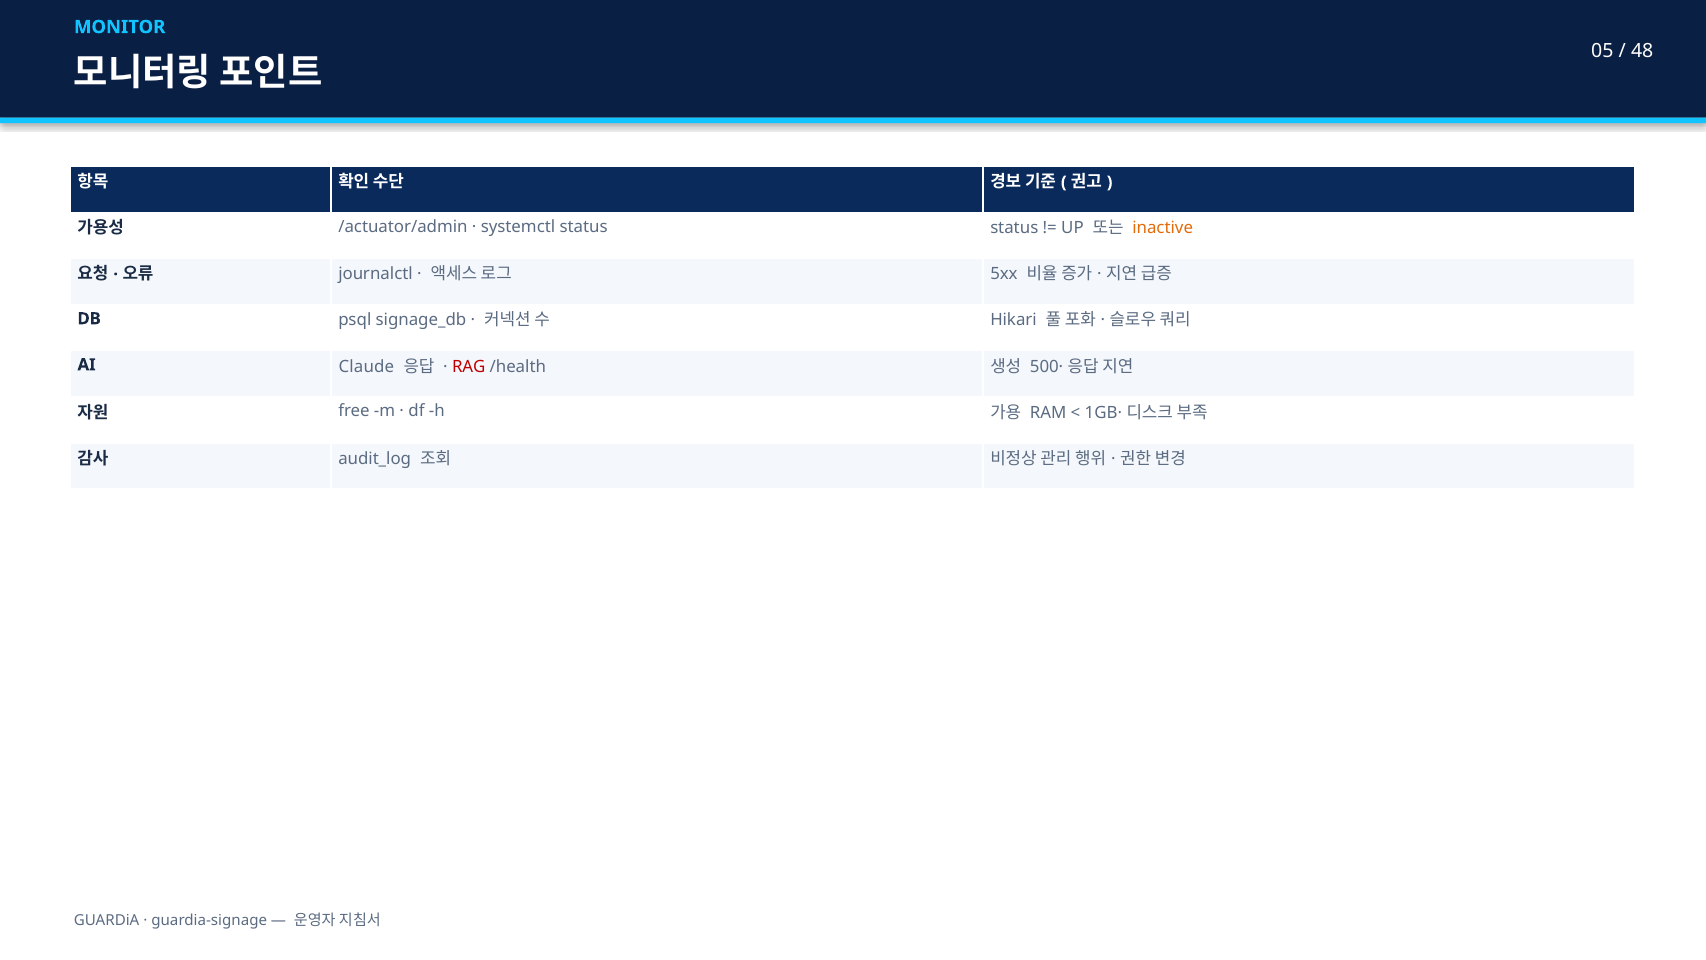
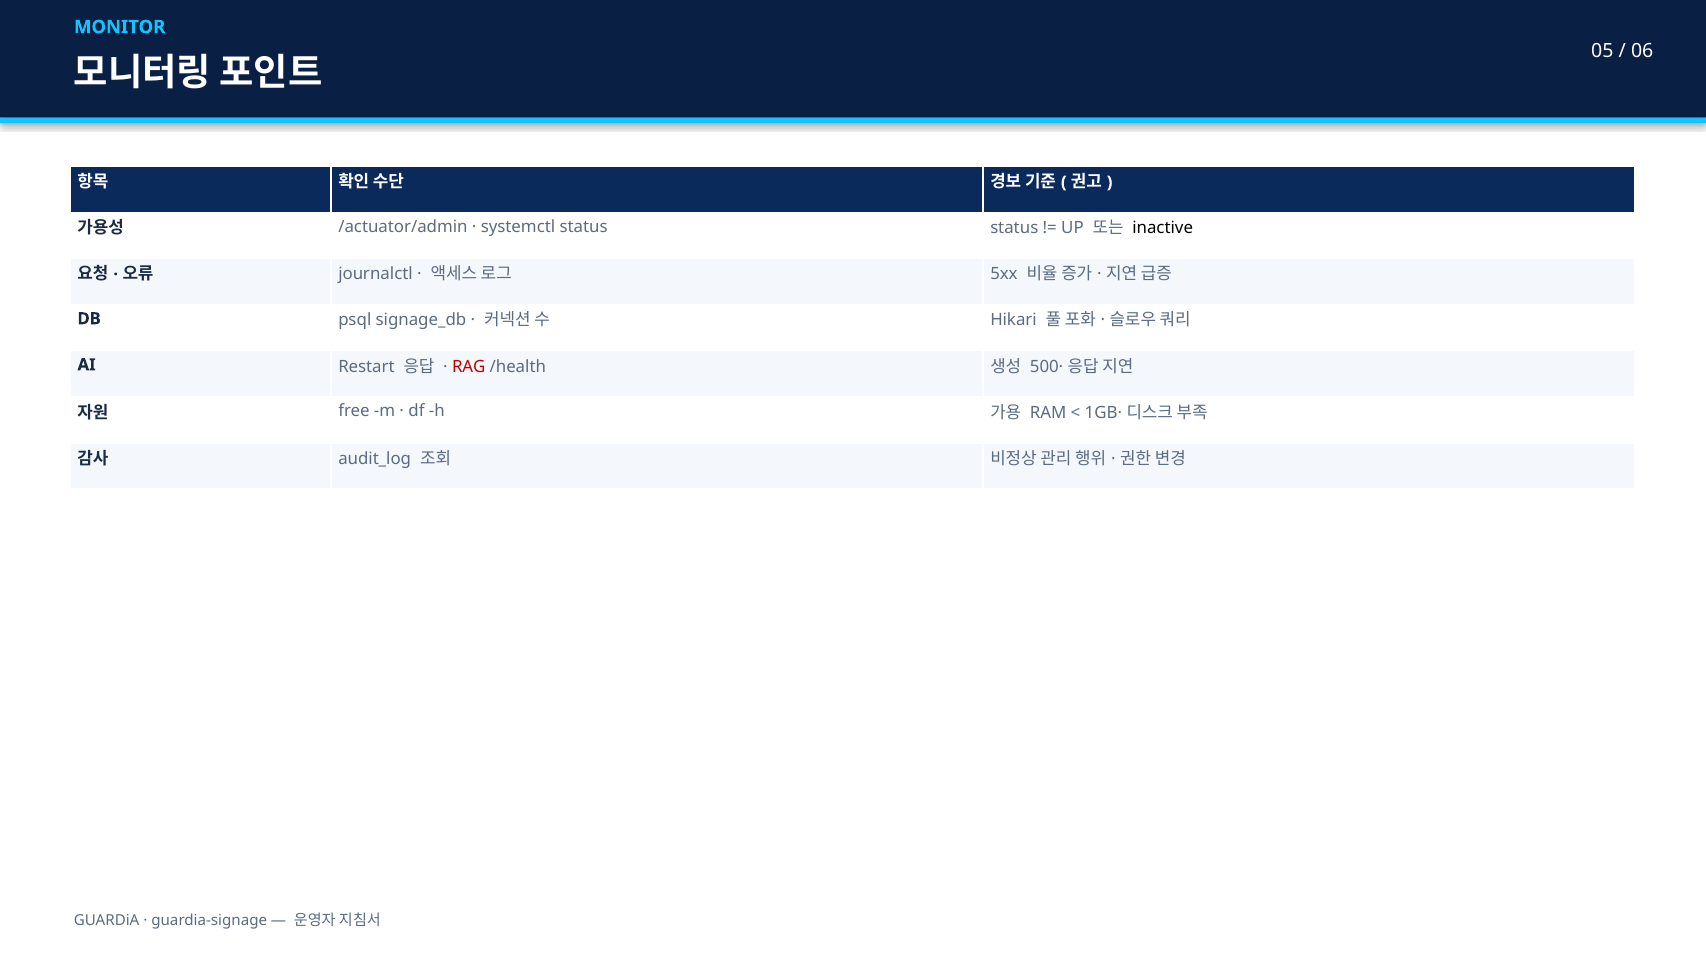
48: 48 -> 06 (1642, 51)
inactive colour: orange -> black (1163, 228)
Claude: Claude -> Restart (366, 366)
